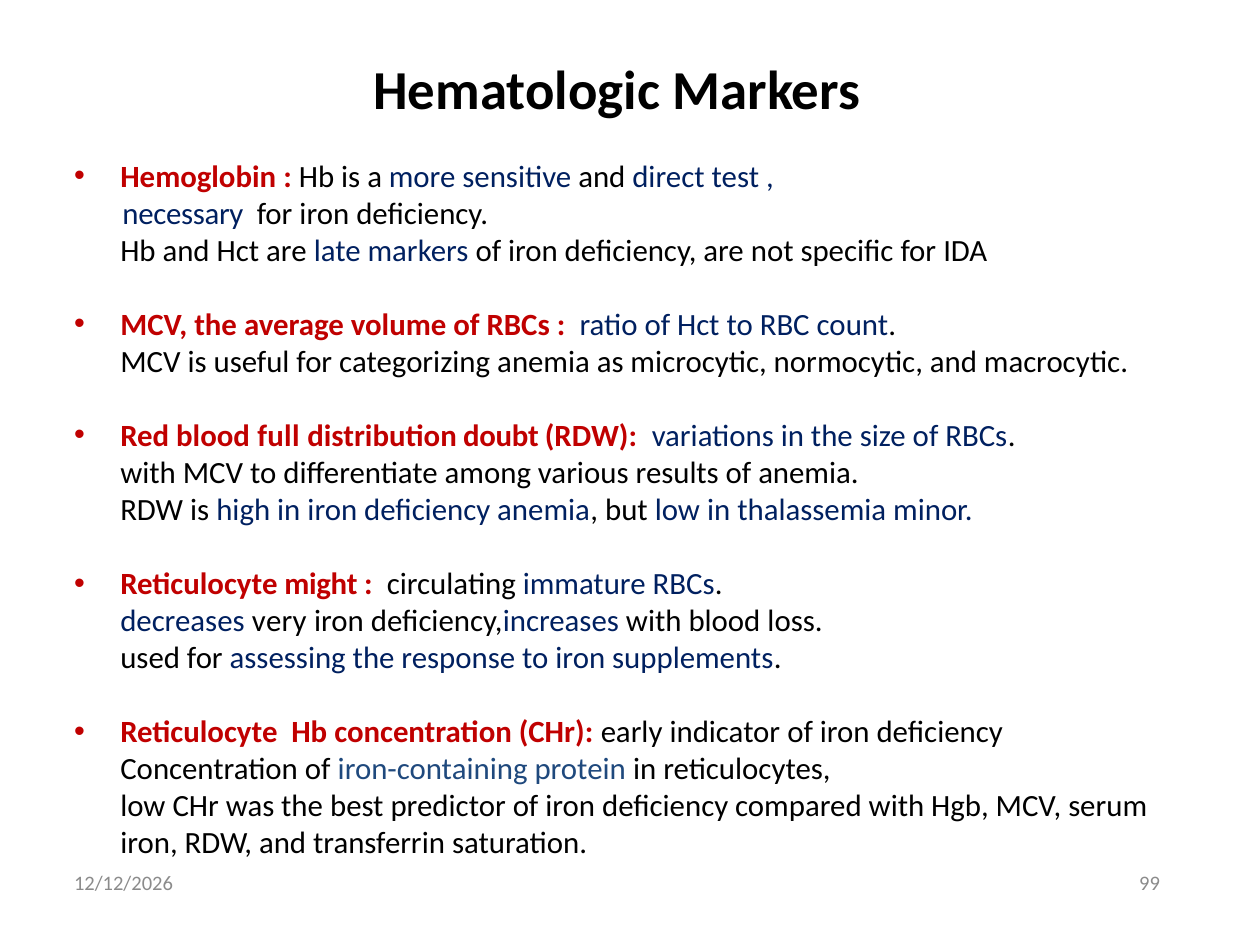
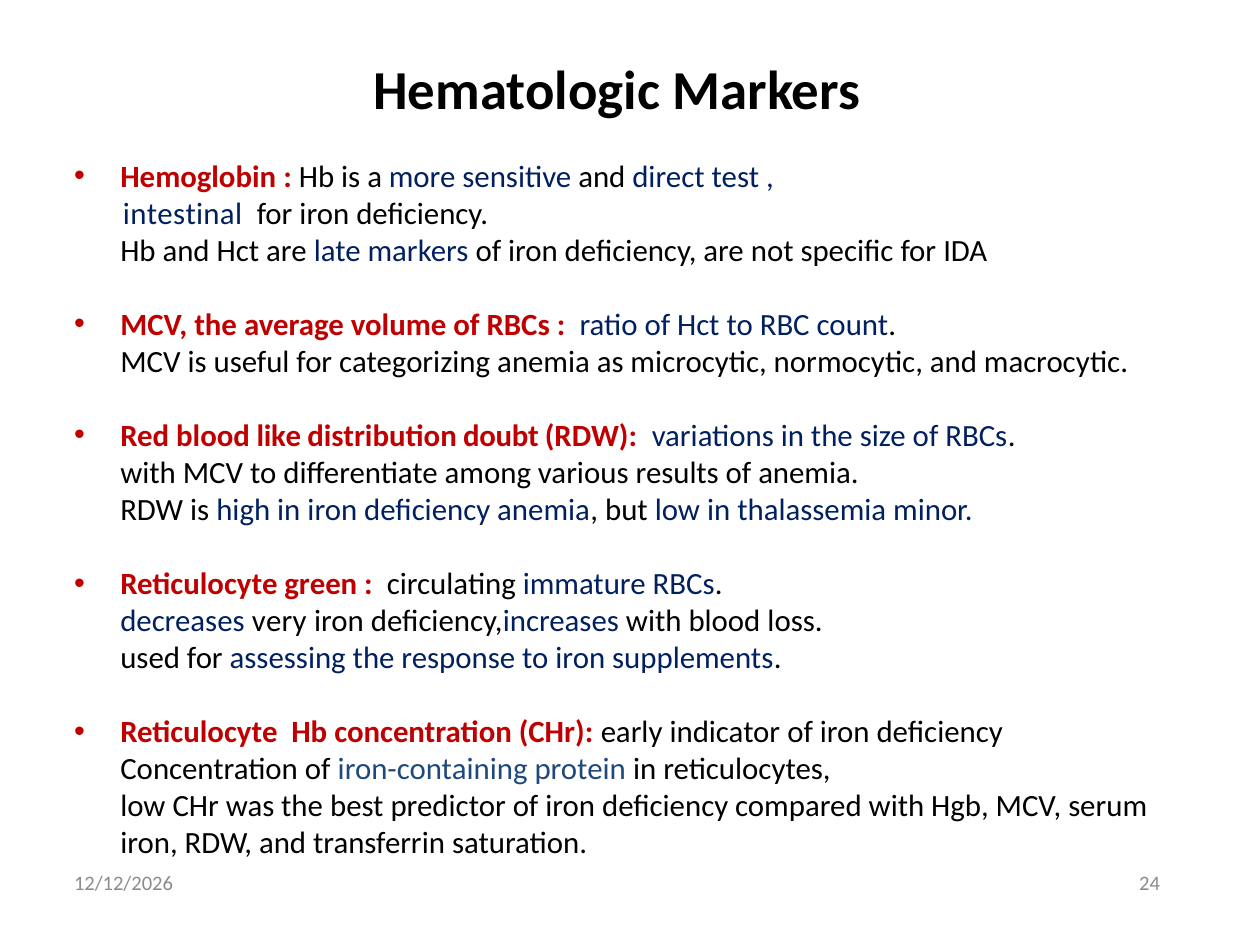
necessary: necessary -> intestinal (183, 214)
full: full -> like (279, 436)
might: might -> green (321, 584)
99: 99 -> 24 (1150, 884)
